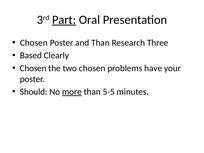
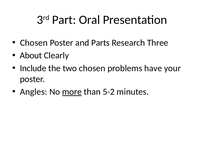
Part underline: present -> none (64, 20)
and Than: Than -> Parts (100, 43)
Based: Based -> About (31, 55)
Chosen: Chosen -> Include (33, 68)
Should: Should -> Angles (34, 92)
5-5: 5-5 -> 5-2 (109, 92)
